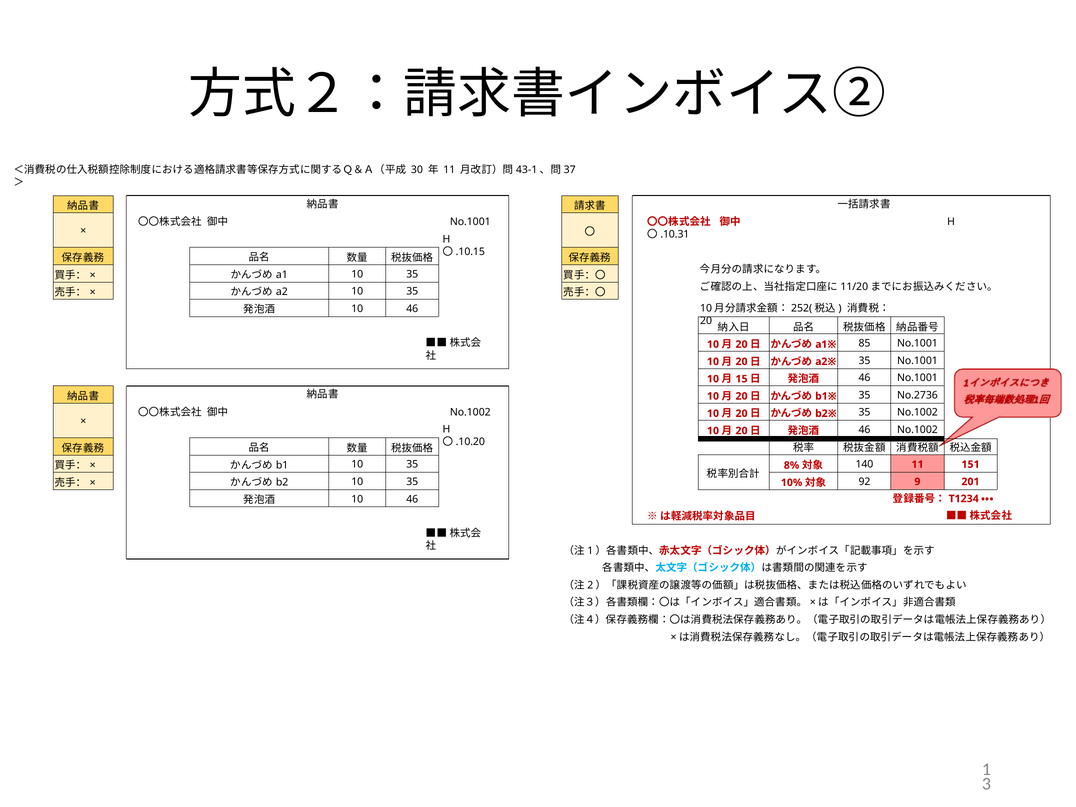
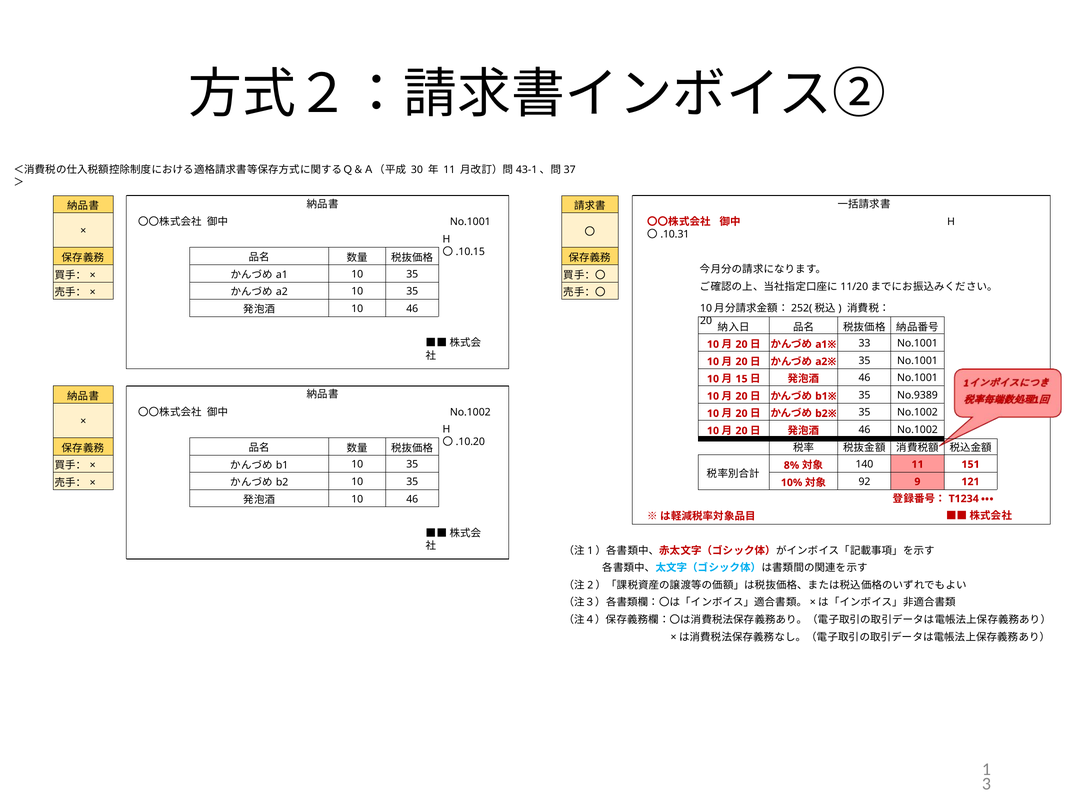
85: 85 -> 33 (864, 343)
No.2736: No.2736 -> No.9389 (917, 395)
201: 201 -> 121 (970, 482)
